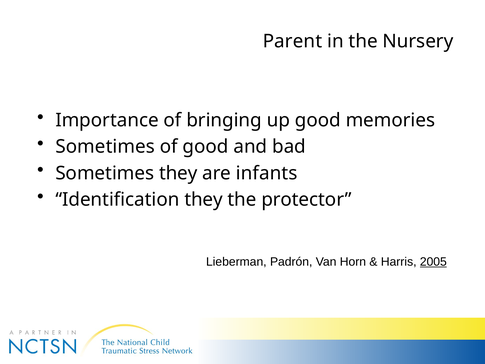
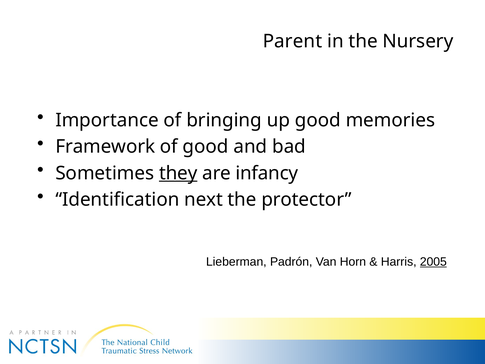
Sometimes: Sometimes -> Framework (105, 147)
they underline: none -> present (178, 173)
infants: infants -> infancy (267, 173)
Identification they: they -> next (204, 199)
